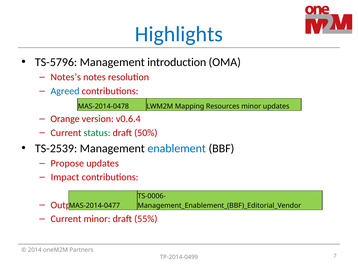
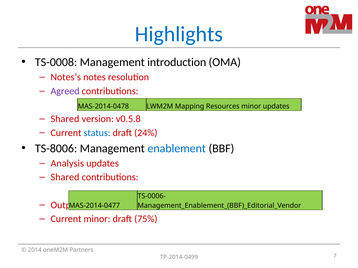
TS-5796: TS-5796 -> TS-0008 (56, 62)
Agreed colour: blue -> purple (65, 91)
Orange: Orange -> Shared (65, 119)
v0.6.4: v0.6.4 -> v0.5.8 (128, 119)
status colour: green -> blue (97, 133)
50%: 50% -> 24% (146, 133)
TS-2539: TS-2539 -> TS-8006 (56, 149)
Propose: Propose -> Analysis (67, 164)
Impact: Impact -> Shared (65, 178)
55%: 55% -> 75% (146, 219)
